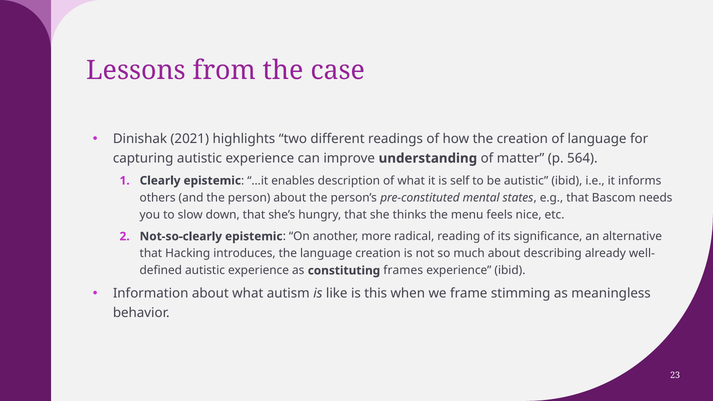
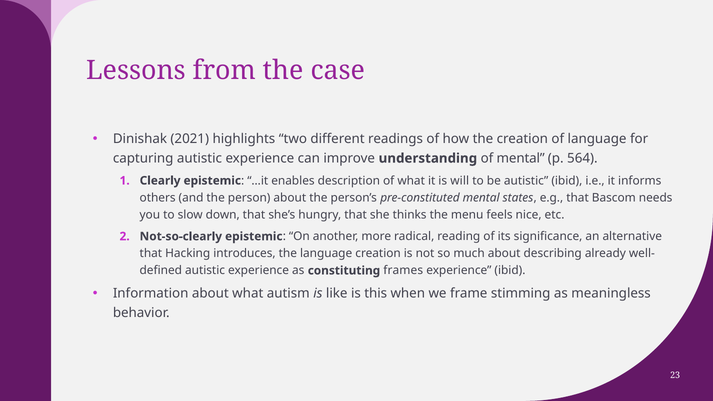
of matter: matter -> mental (521, 158)
self: self -> will (460, 181)
